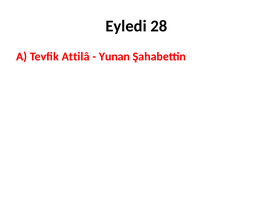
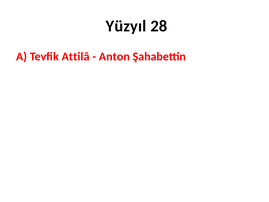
Eyledi: Eyledi -> Yüzyıl (126, 26)
Yunan: Yunan -> Anton (114, 56)
